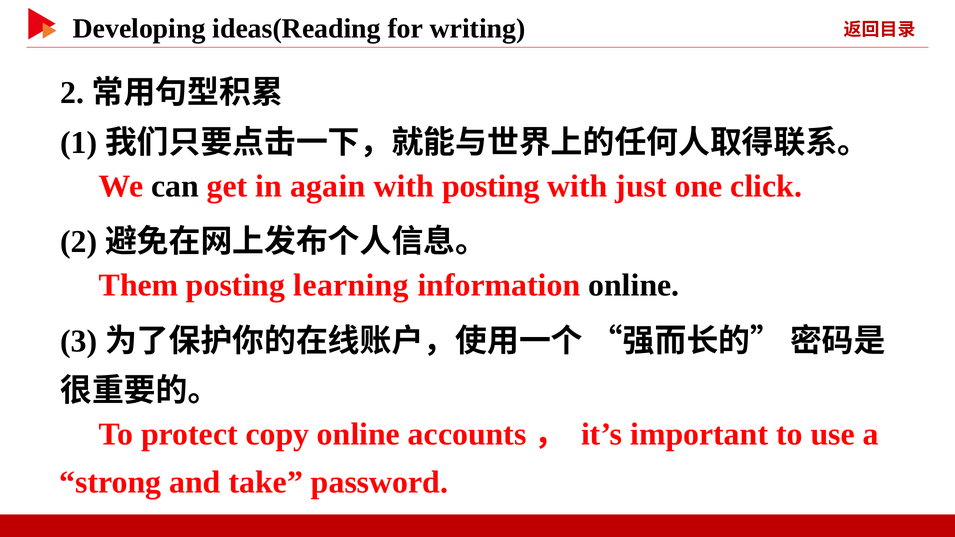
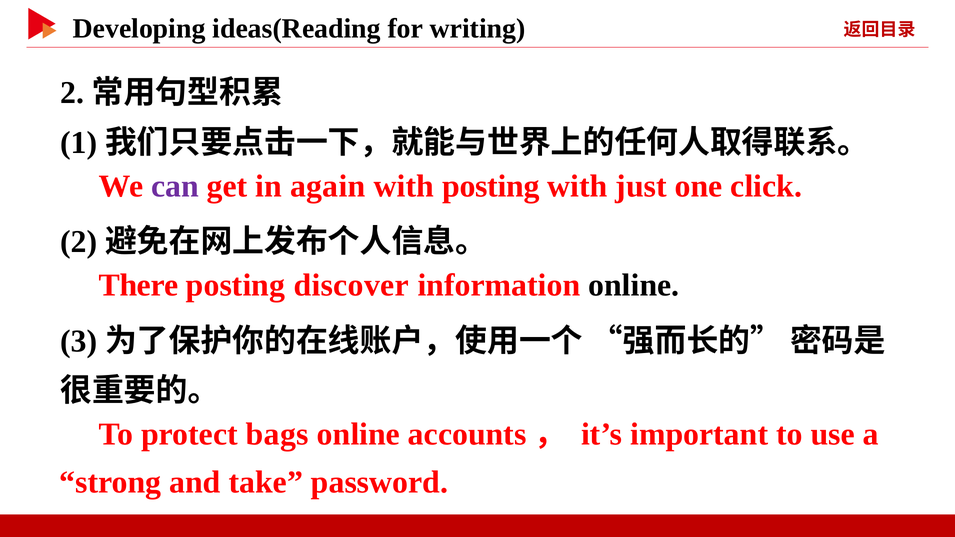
can colour: black -> purple (175, 186)
Them: Them -> There (139, 286)
learning: learning -> discover (351, 286)
copy: copy -> bags (277, 435)
